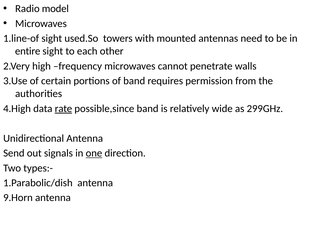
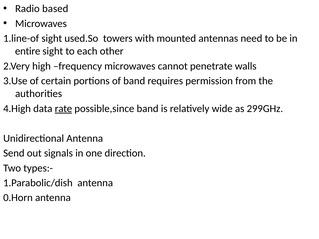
model: model -> based (55, 9)
one underline: present -> none (94, 153)
9.Horn: 9.Horn -> 0.Horn (18, 198)
